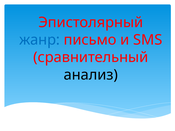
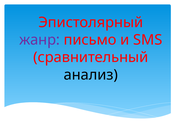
жанр colour: blue -> purple (40, 40)
